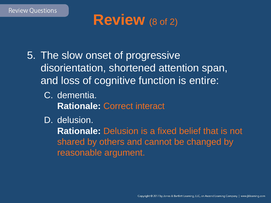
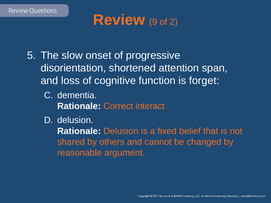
8: 8 -> 9 (153, 22)
entire: entire -> forget (204, 81)
